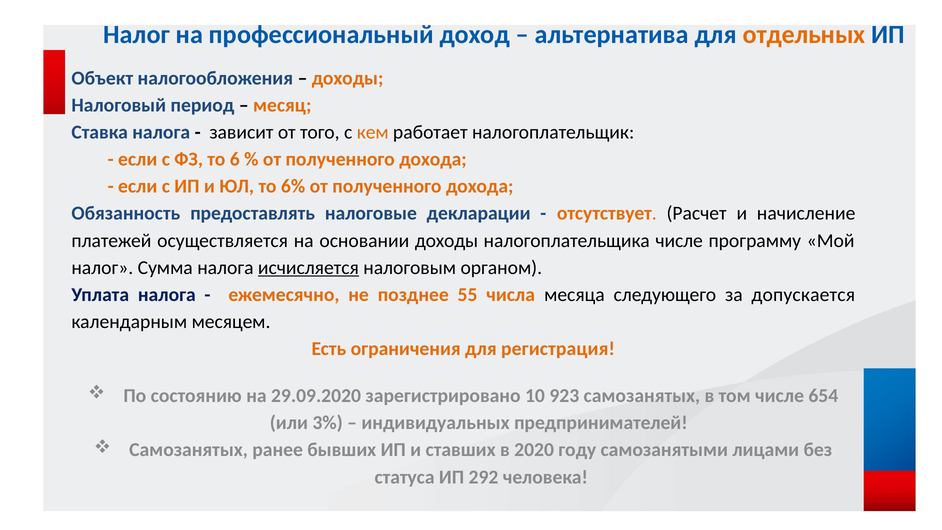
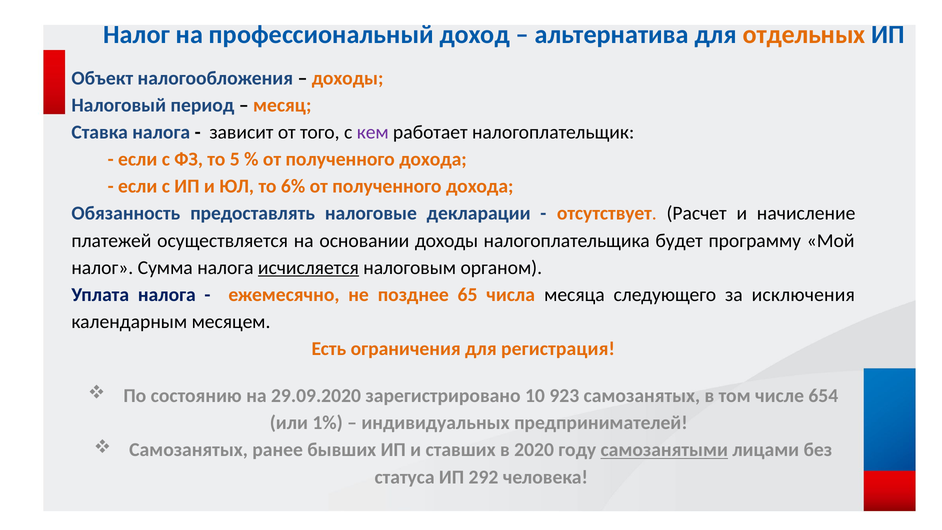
кем colour: orange -> purple (373, 132)
6: 6 -> 5 (235, 159)
налогоплательщика числе: числе -> будет (679, 241)
55: 55 -> 65 (468, 295)
допускается: допускается -> исключения (803, 295)
3%: 3% -> 1% (328, 423)
самозанятыми underline: none -> present (664, 450)
